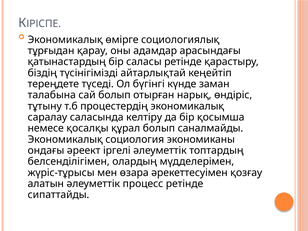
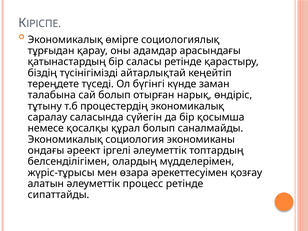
келтіру: келтіру -> сүйегін (144, 117)
